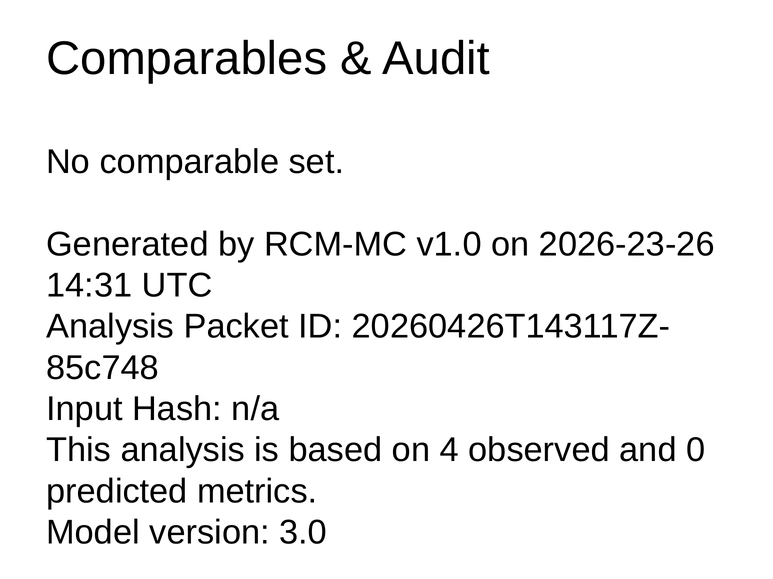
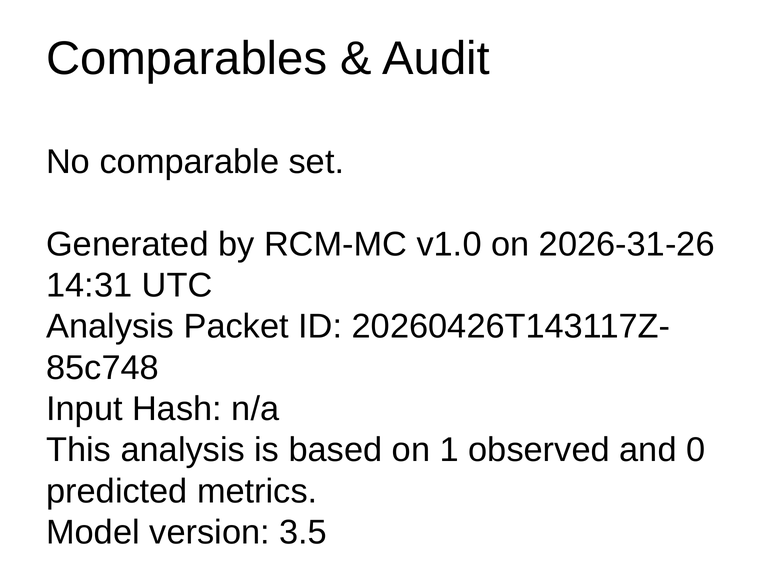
2026-23-26: 2026-23-26 -> 2026-31-26 (627, 245)
4: 4 -> 1 (449, 451)
3.0: 3.0 -> 3.5 (303, 533)
